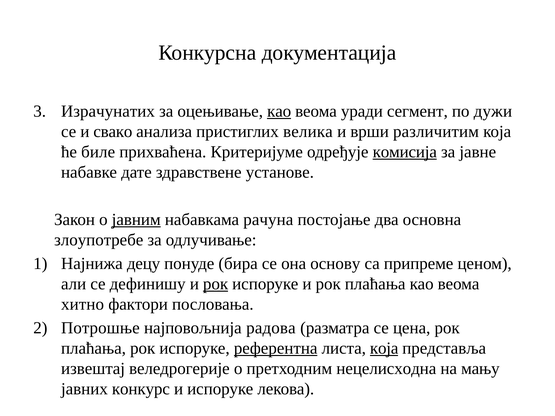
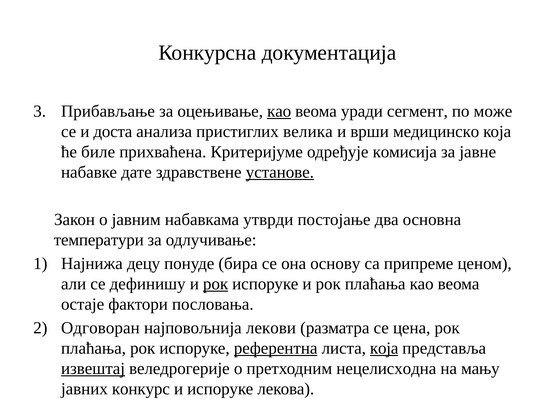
Изрaчунaтих: Изрaчунaтих -> Прибављање (108, 111)
дужи: дужи -> може (493, 111)
свако: свако -> доста (113, 132)
различитим: различитим -> медицинско (436, 132)
комисија underline: present -> none (405, 152)
установе underline: none -> present (280, 172)
јавним underline: present -> none (136, 220)
рачуна: рачуна -> утврди (268, 220)
злоупотребе: злоупотребе -> температури (99, 240)
хитно: хитно -> остаје (83, 305)
Потрошње: Потрошње -> Одговоран (100, 328)
радова: радова -> лекови (271, 328)
извештај underline: none -> present (93, 369)
